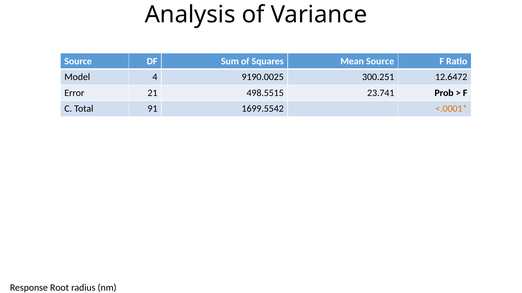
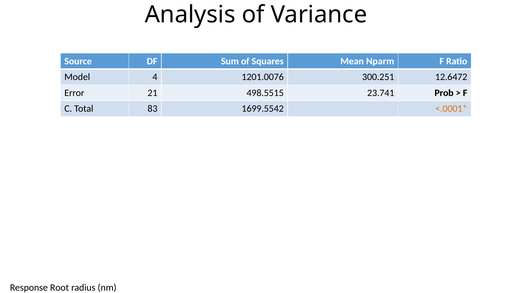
Mean Source: Source -> Nparm (380, 61)
9190.0025: 9190.0025 -> 1201.0076 (263, 77)
91: 91 -> 83 (153, 109)
